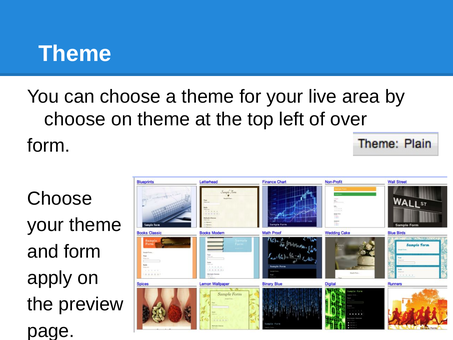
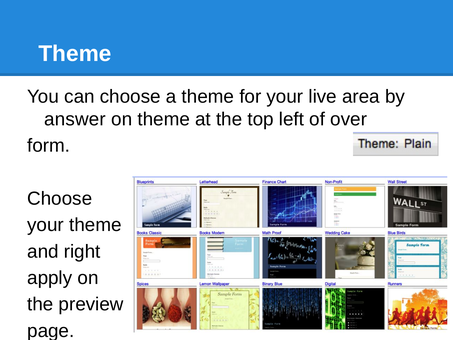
choose: choose -> answer (75, 119)
and form: form -> right (82, 251)
